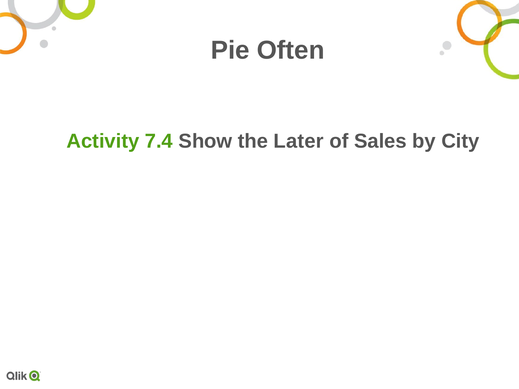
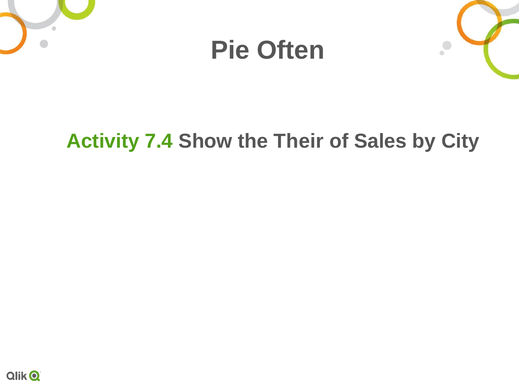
Later: Later -> Their (299, 141)
